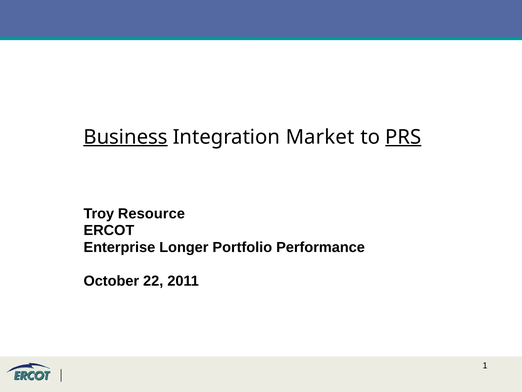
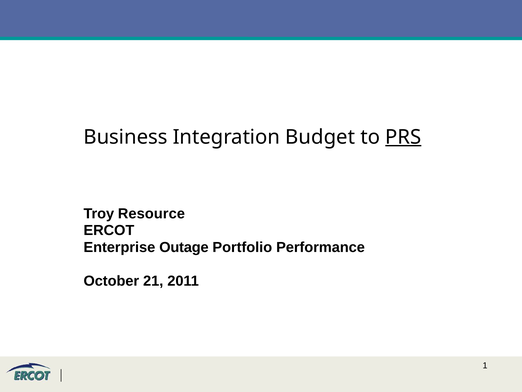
Business underline: present -> none (126, 137)
Market: Market -> Budget (320, 137)
Longer: Longer -> Outage (184, 247)
22: 22 -> 21 (153, 281)
